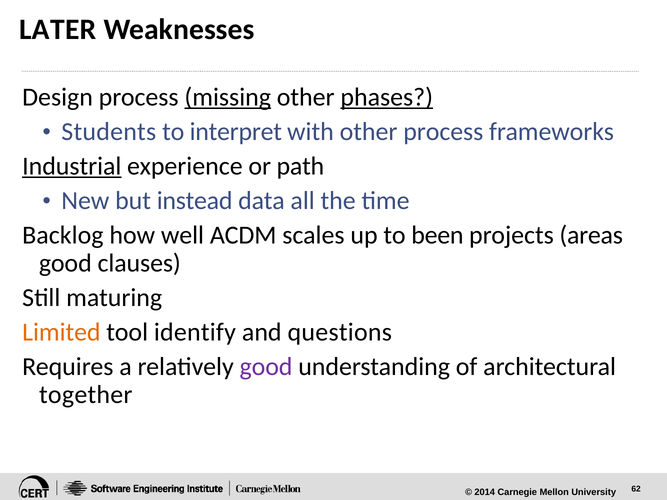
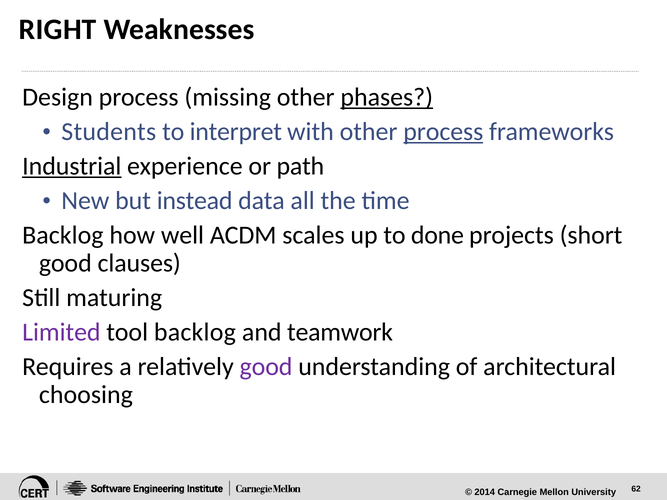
LATER: LATER -> RIGHT (58, 30)
missing underline: present -> none (228, 97)
process underline: none -> present (443, 132)
been: been -> done (437, 235)
areas: areas -> short (591, 235)
Limited colour: orange -> purple (61, 332)
tool identify: identify -> backlog (195, 332)
questions: questions -> teamwork (340, 332)
together: together -> choosing (86, 395)
